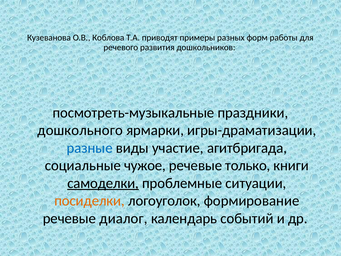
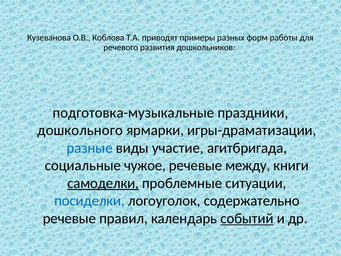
посмотреть-музыкальные: посмотреть-музыкальные -> подготовка-музыкальные (133, 113)
только: только -> между (248, 165)
посиделки colour: orange -> blue (90, 201)
формирование: формирование -> содержательно (252, 201)
диалог: диалог -> правил (124, 218)
событий underline: none -> present (247, 218)
